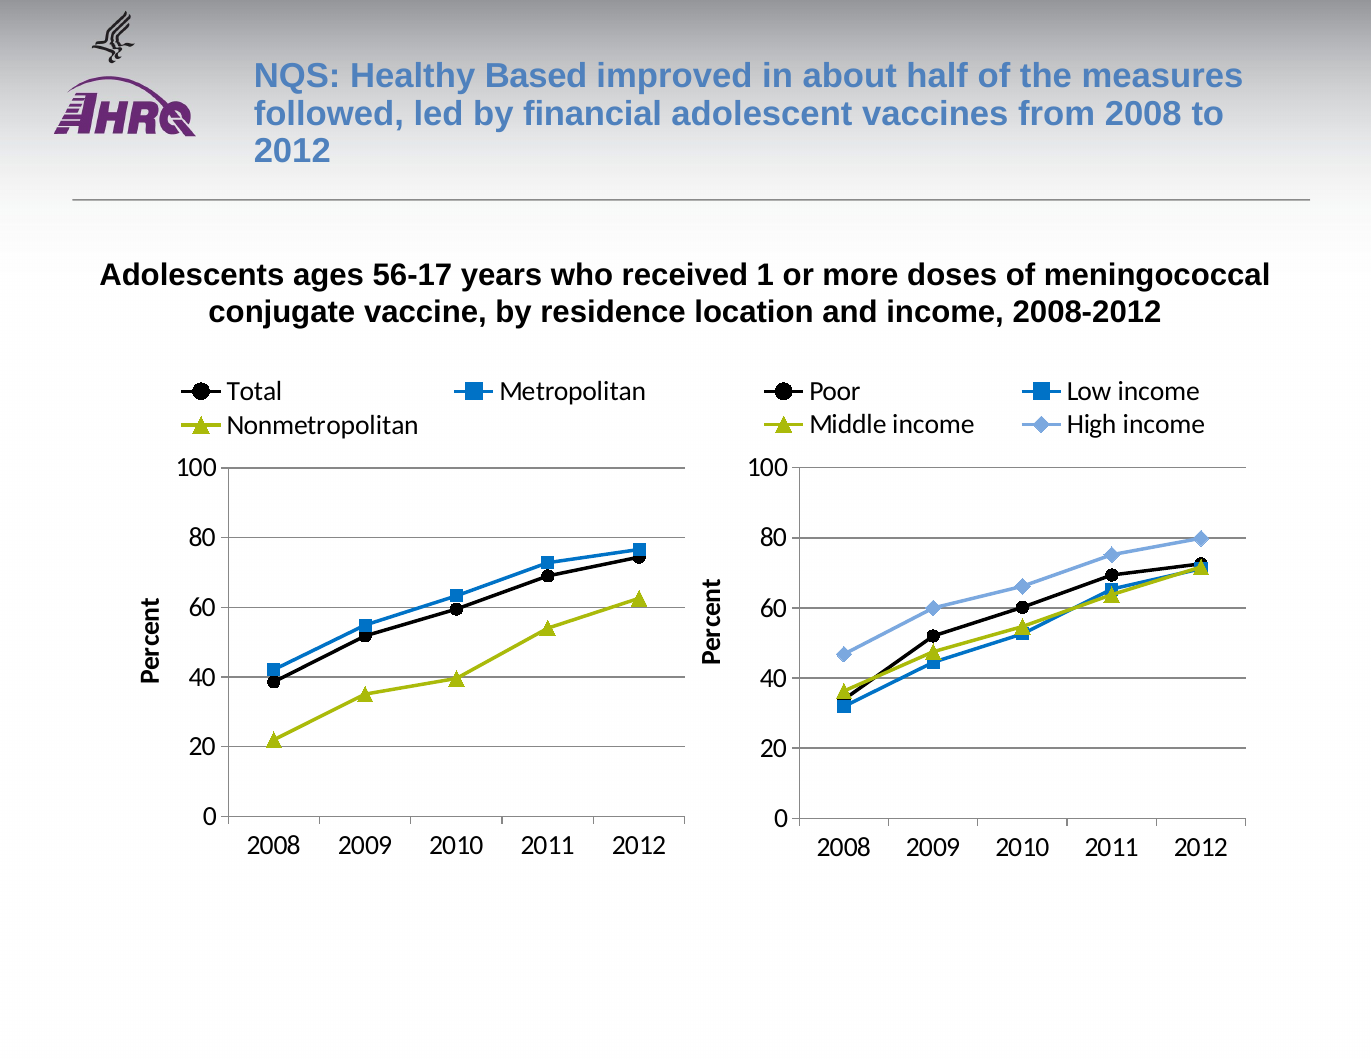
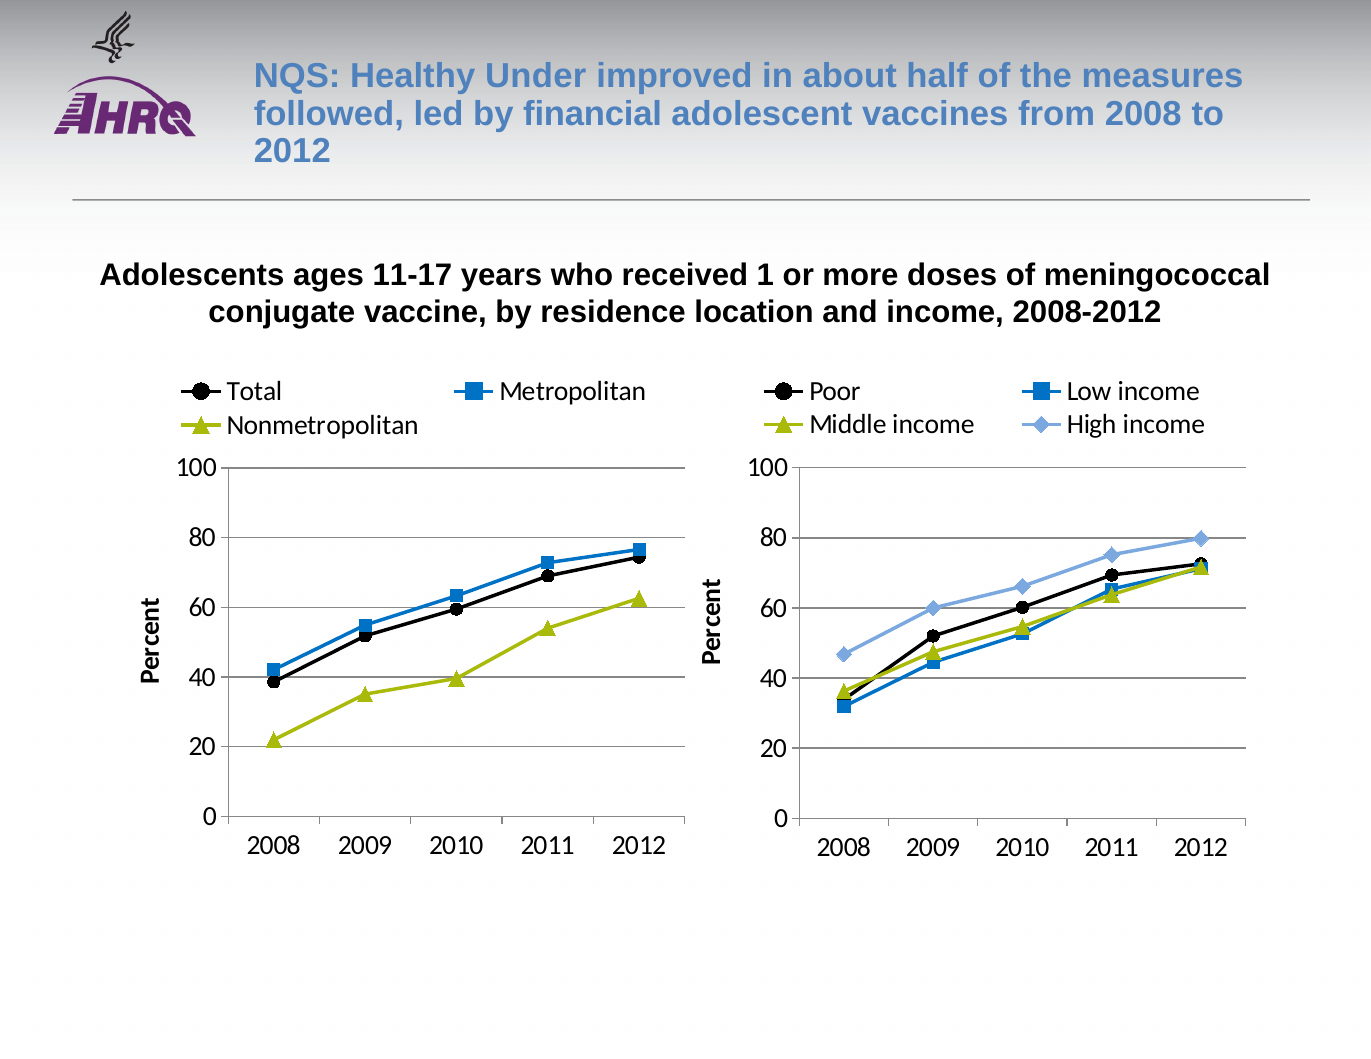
Based: Based -> Under (536, 77)
56-17: 56-17 -> 11-17 (412, 275)
